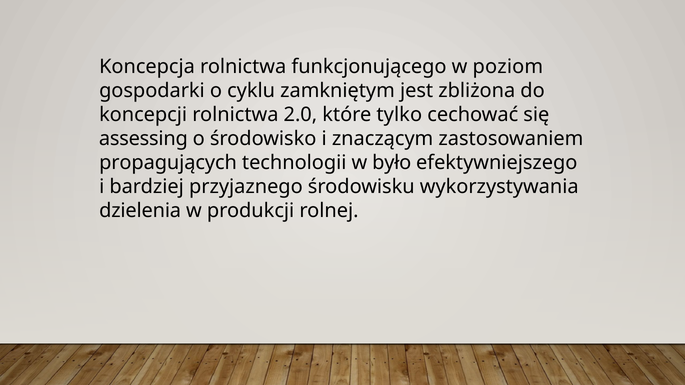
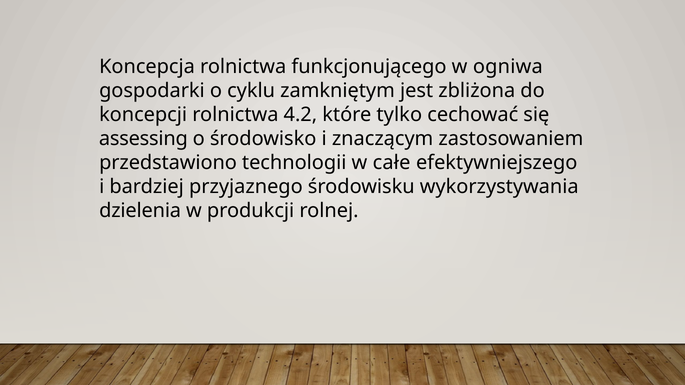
poziom: poziom -> ogniwa (508, 67)
2.0: 2.0 -> 4.2 (300, 115)
propagujących: propagujących -> przedstawiono (168, 163)
było: było -> całe (392, 163)
